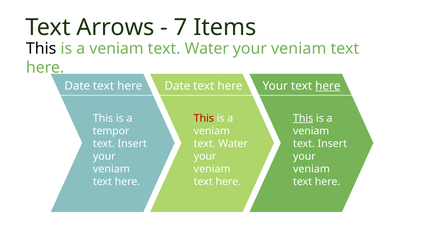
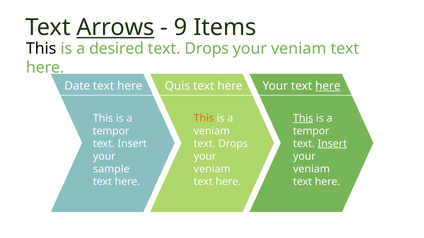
Arrows underline: none -> present (115, 28)
7: 7 -> 9 (181, 28)
veniam: veniam -> desired (117, 49)
Water: Water -> Drops (207, 49)
here Date: Date -> Quis (177, 86)
This colour: red -> orange (204, 118)
veniam: veniam -> tempor (311, 131)
Water: Water -> Drops (233, 144)
Insert underline: none -> present (332, 144)
veniam: veniam -> sample (111, 169)
